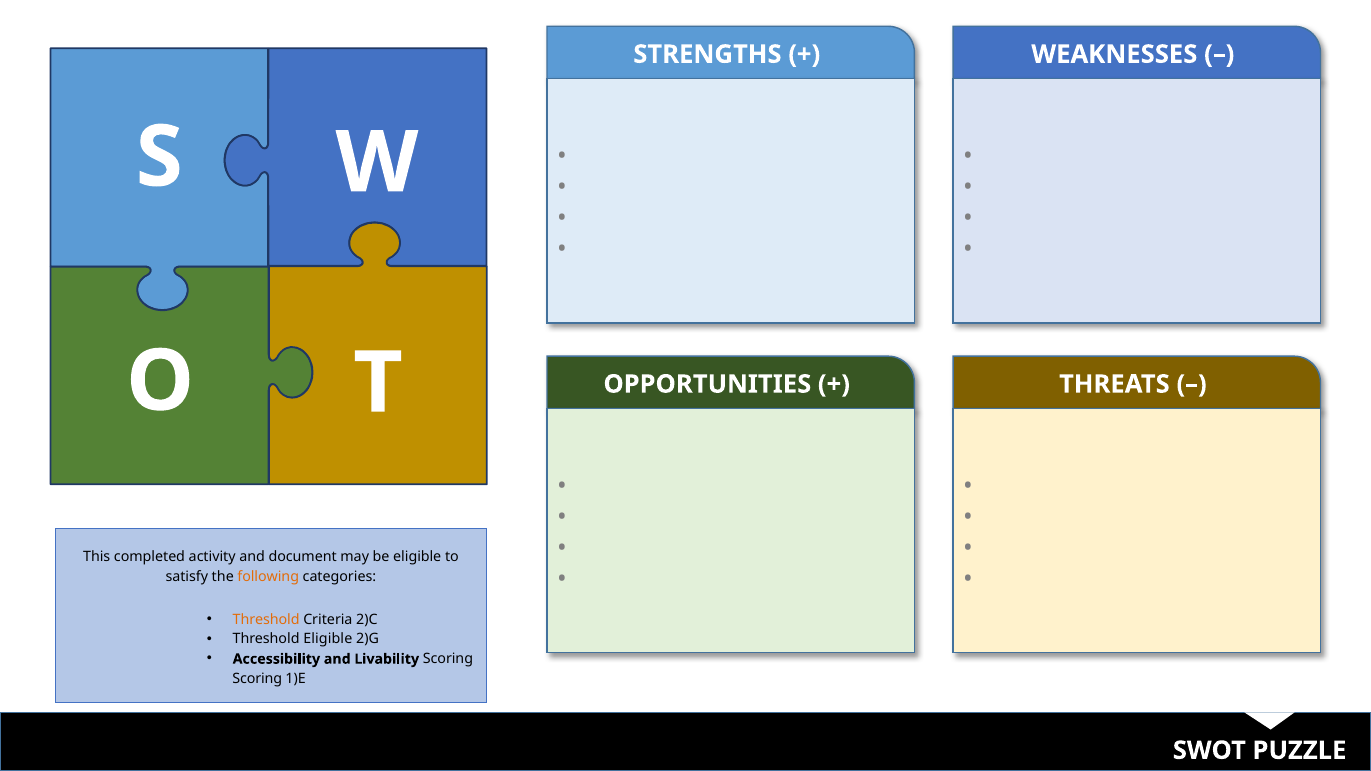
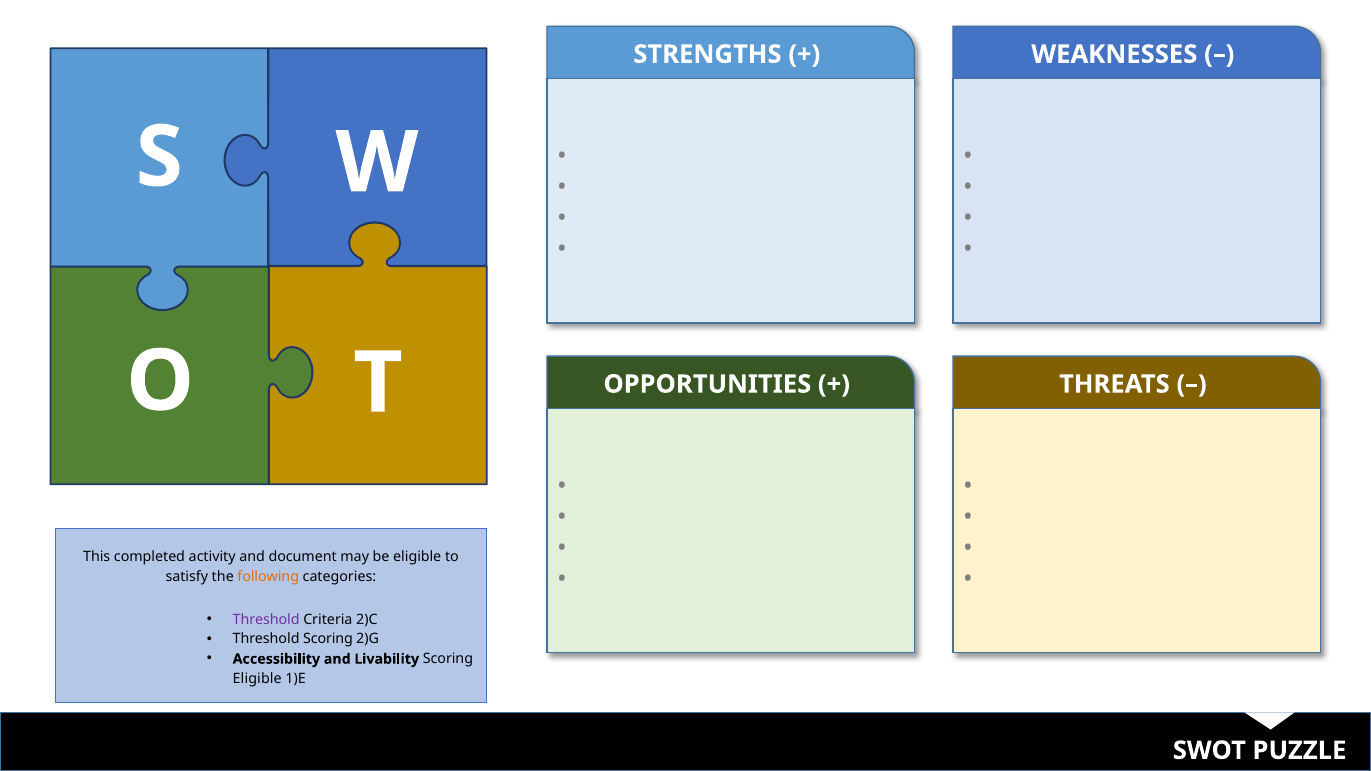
Threshold colour: orange -> purple (266, 620)
Threshold Eligible: Eligible -> Scoring (328, 639)
Scoring: Scoring -> Eligible (257, 679)
